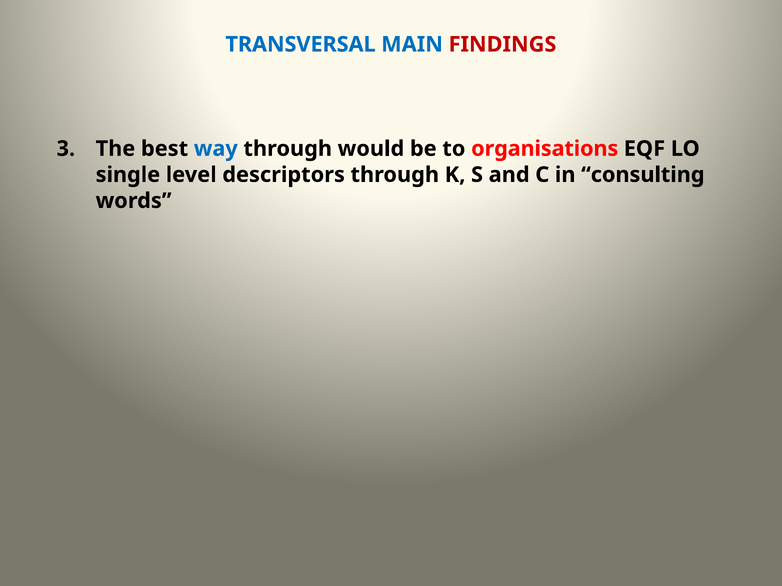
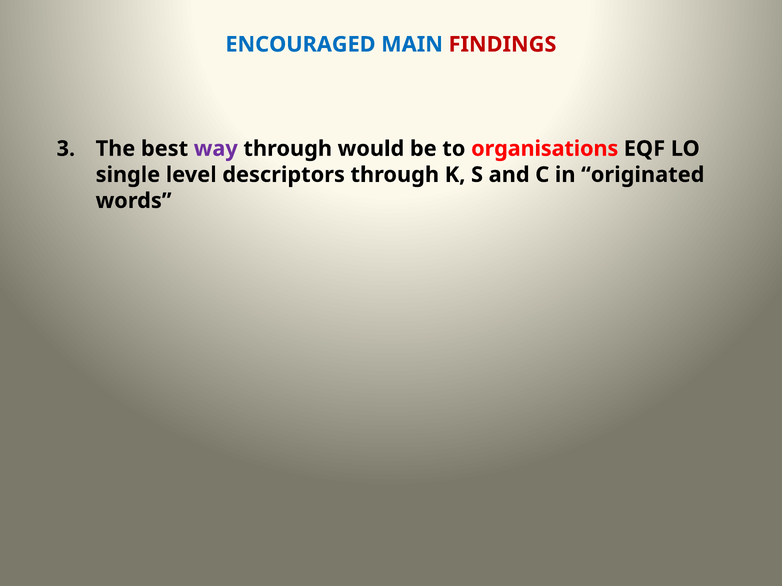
TRANSVERSAL: TRANSVERSAL -> ENCOURAGED (300, 44)
way colour: blue -> purple (216, 149)
consulting: consulting -> originated (643, 175)
